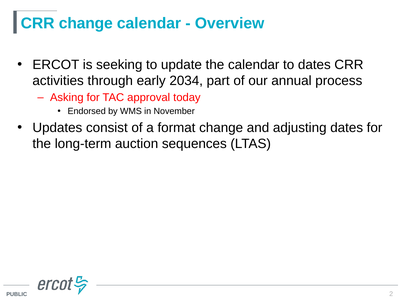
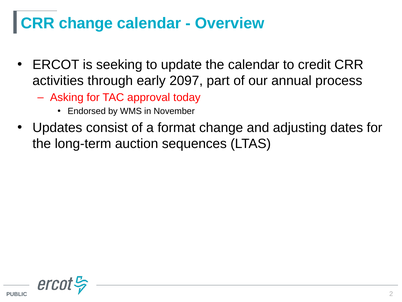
to dates: dates -> credit (314, 65)
2034: 2034 -> 2097 (186, 81)
